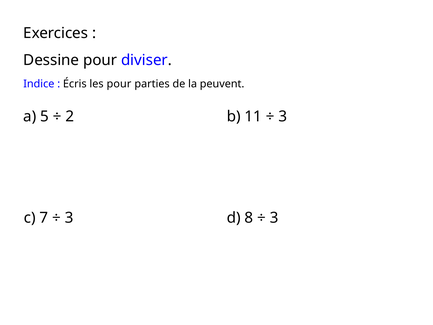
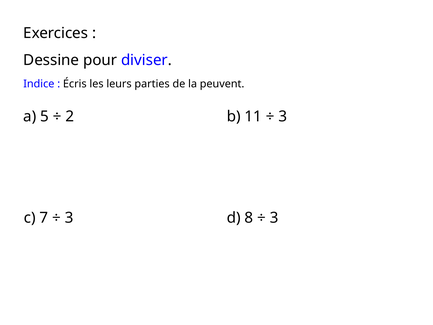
les pour: pour -> leurs (119, 84)
